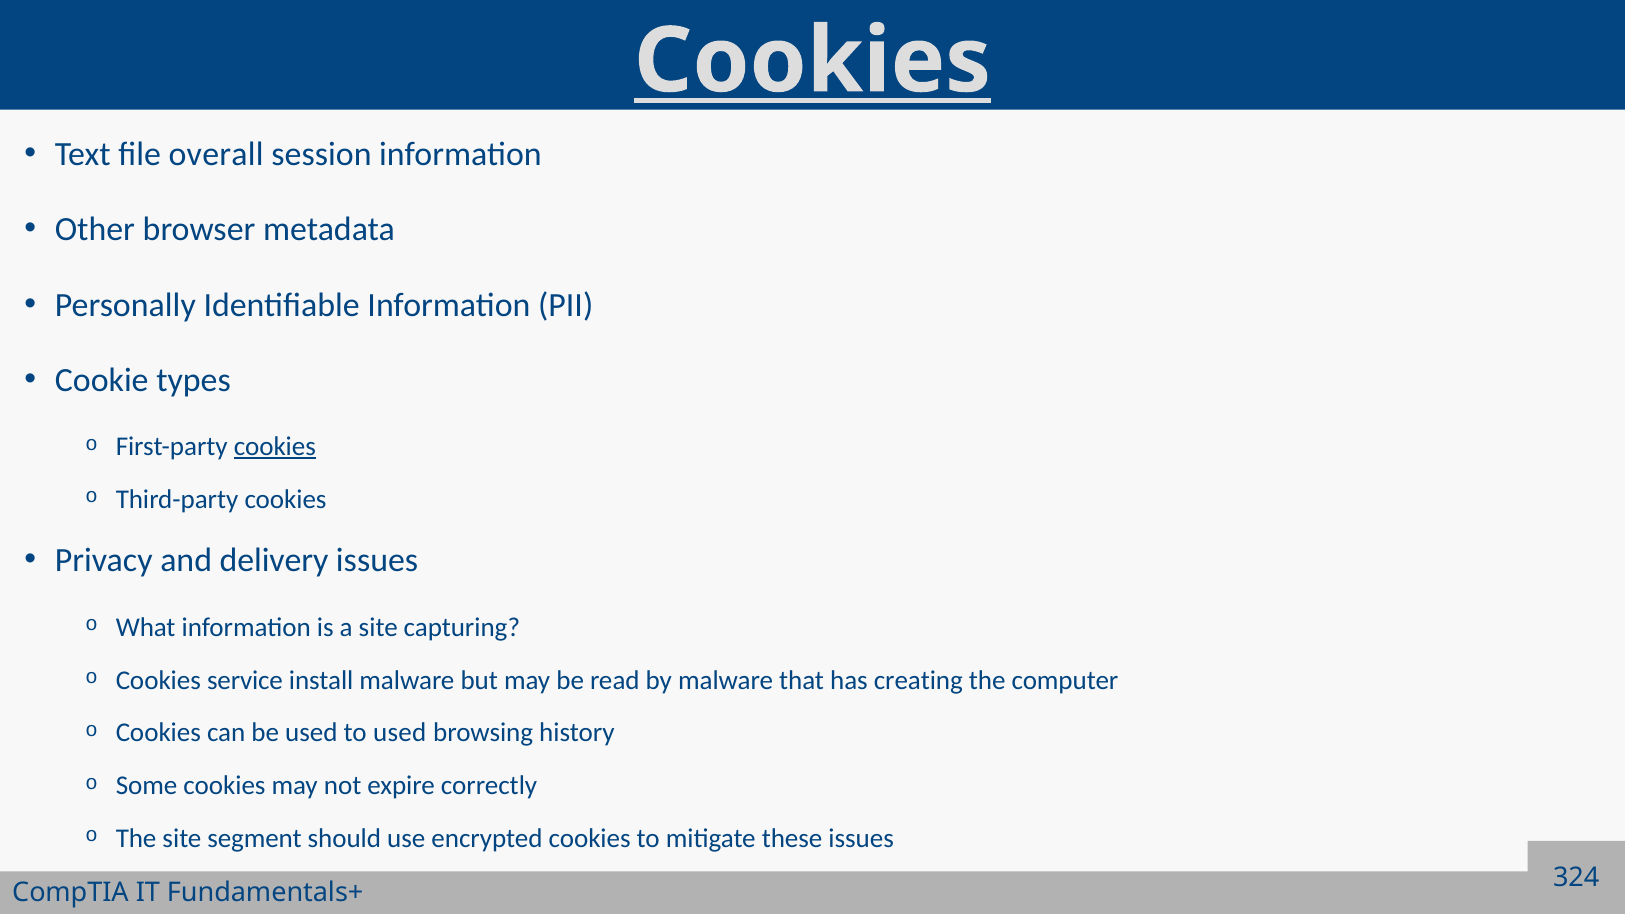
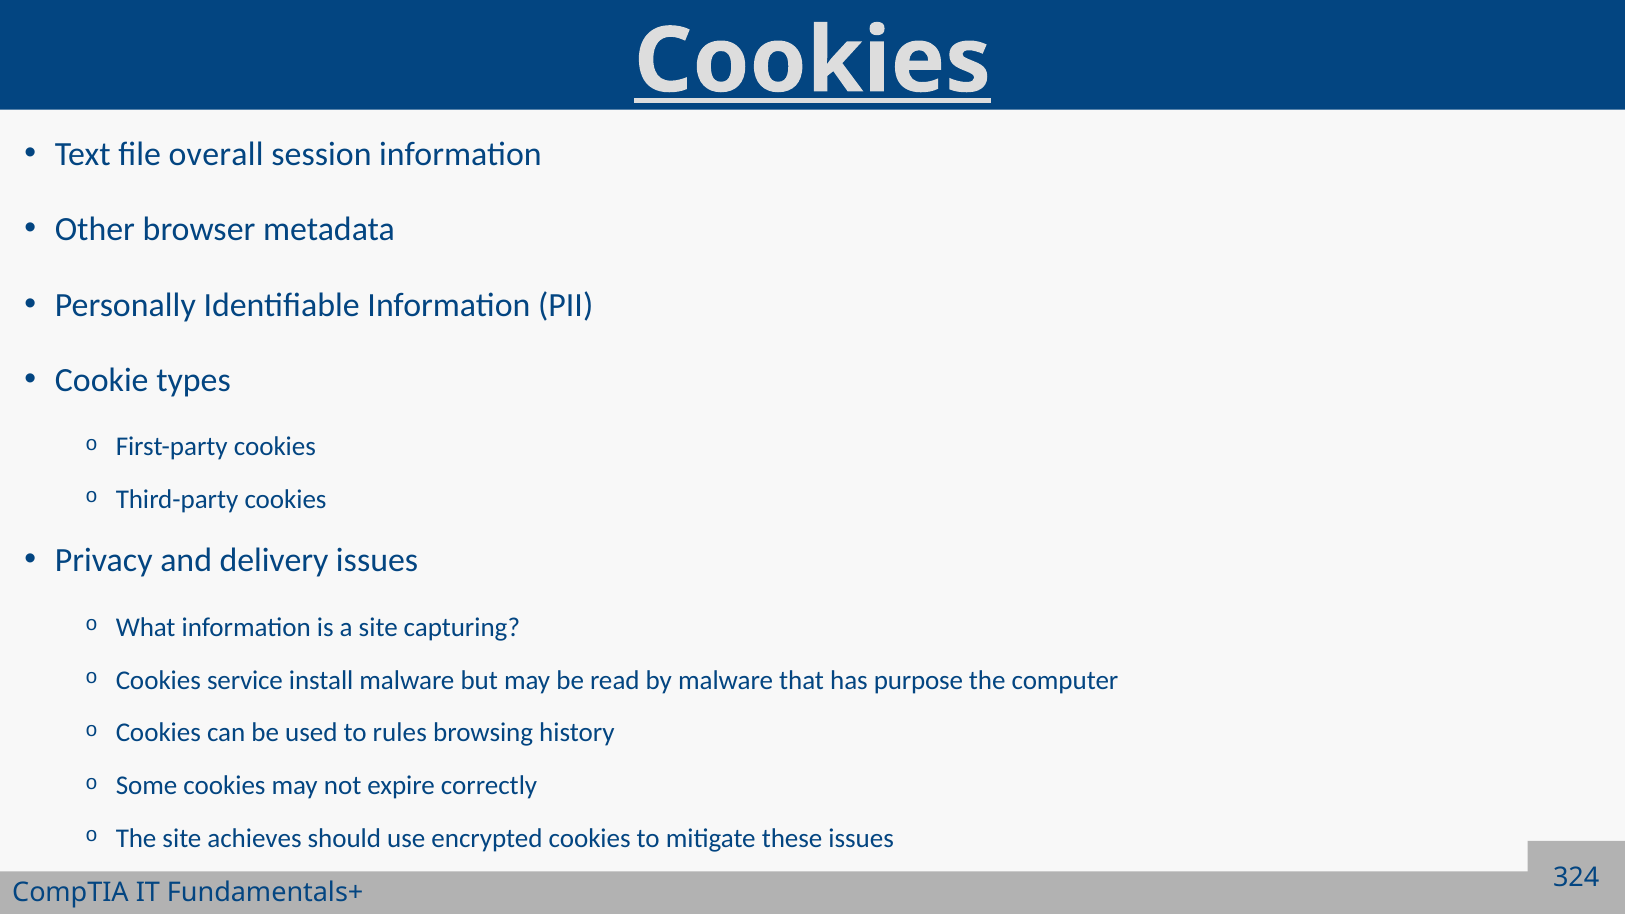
cookies underline: present -> none (275, 447)
creating: creating -> purpose (918, 680)
to used: used -> rules (400, 733)
segment: segment -> achieves (255, 838)
